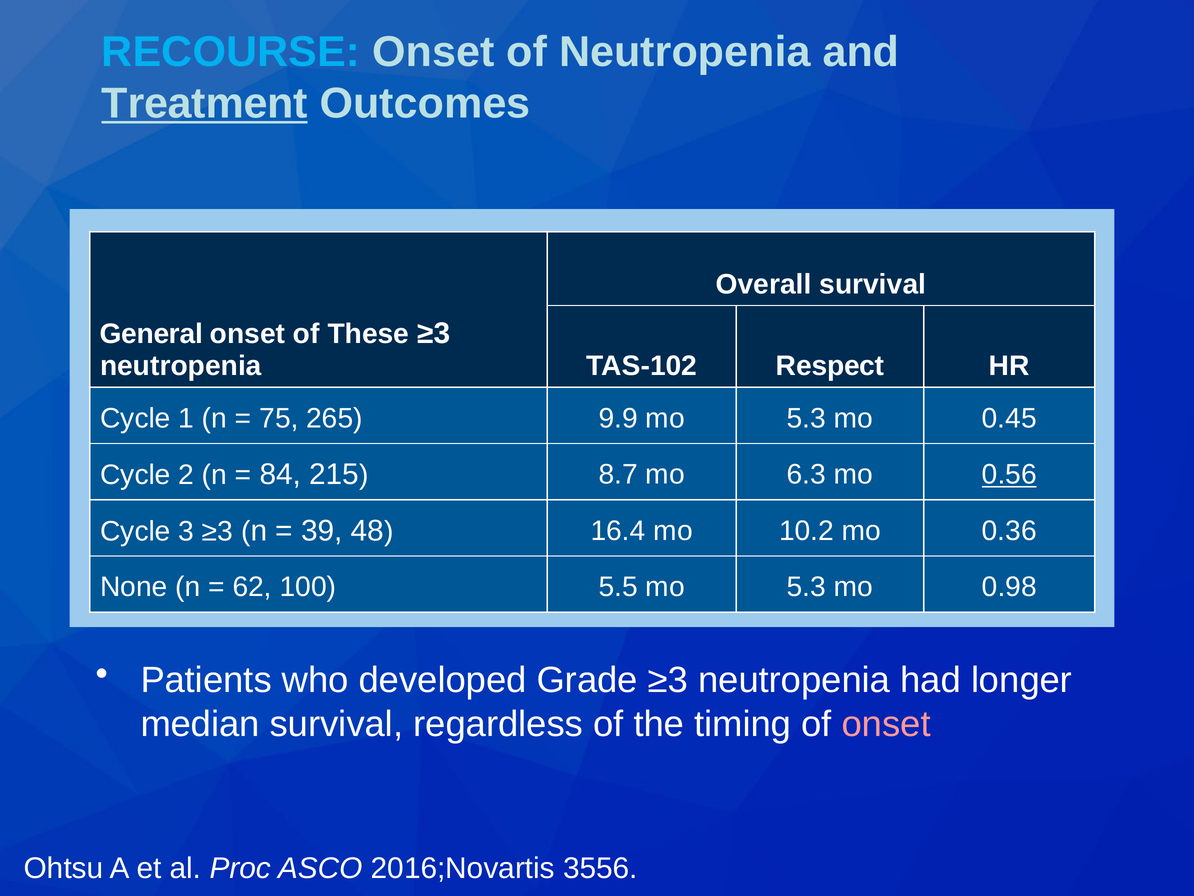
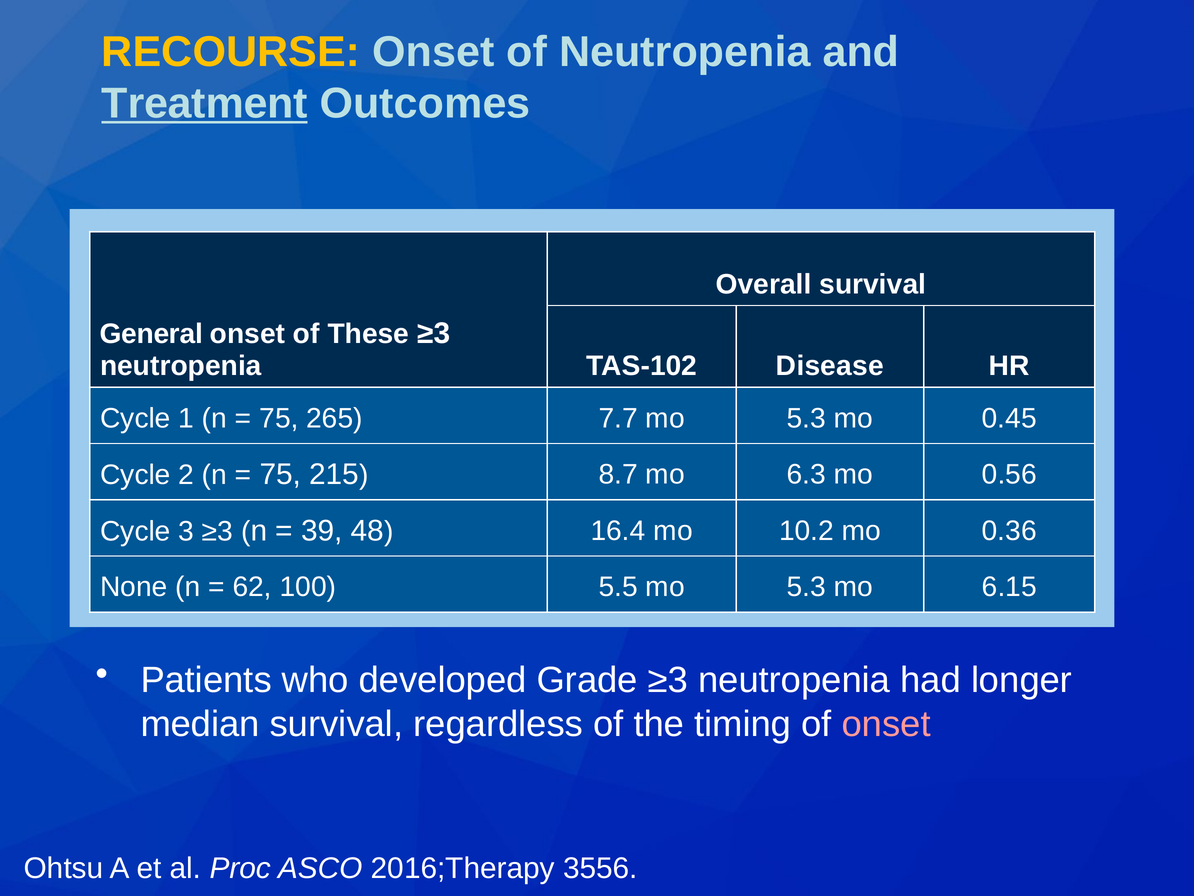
RECOURSE colour: light blue -> yellow (231, 52)
Respect: Respect -> Disease (830, 366)
9.9: 9.9 -> 7.7 (618, 418)
84: 84 -> 75 (280, 474)
0.56 underline: present -> none (1009, 474)
0.98: 0.98 -> 6.15 (1009, 587)
2016;Novartis: 2016;Novartis -> 2016;Therapy (463, 868)
